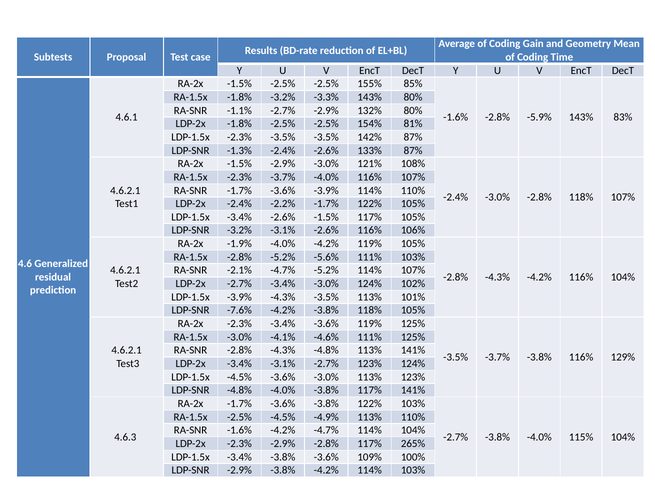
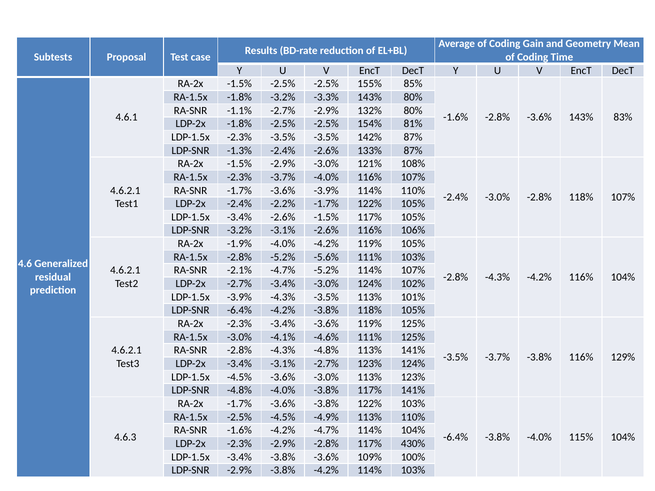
-2.8% -5.9%: -5.9% -> -3.6% (539, 117)
LDP-SNR -7.6%: -7.6% -> -6.4% (239, 310)
-2.7%: -2.7% -> -6.4% (456, 437)
265%: 265% -> 430% (413, 444)
